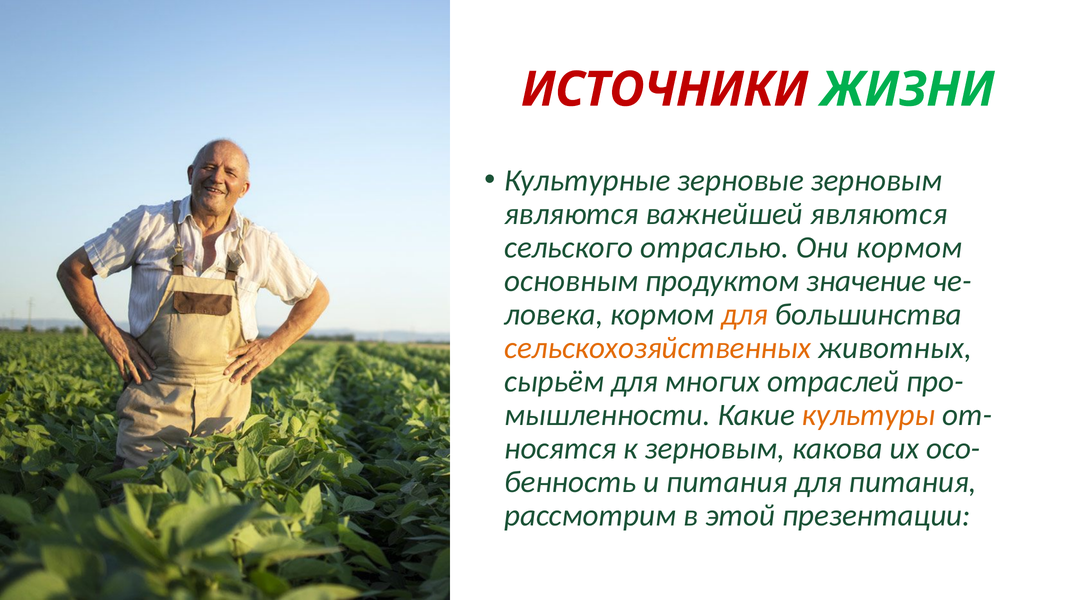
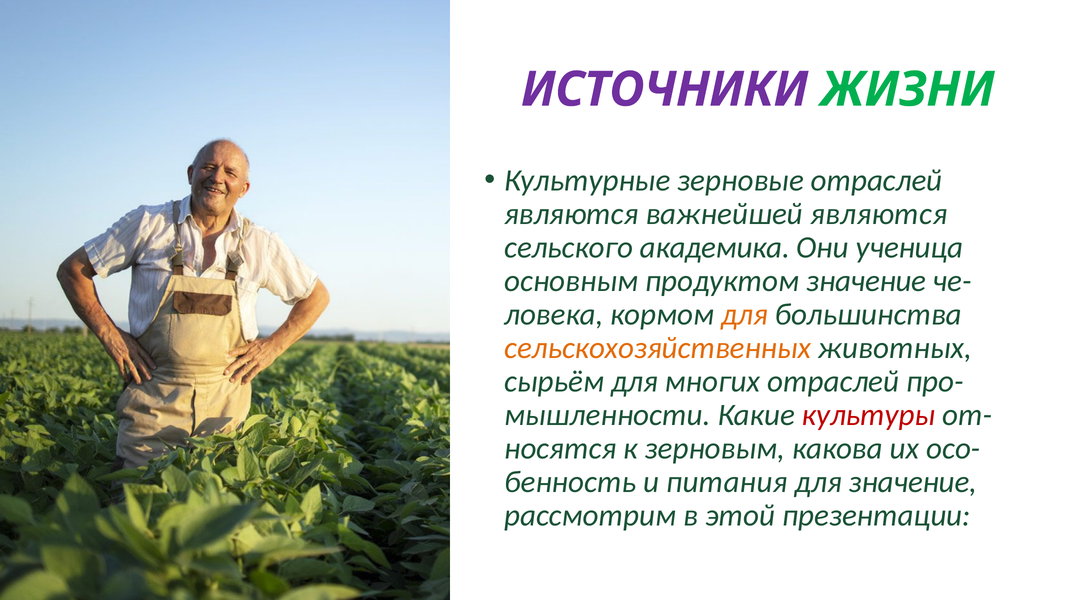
ИСТОЧНИКИ colour: red -> purple (664, 90)
зерновые зерновым: зерновым -> отраслей (877, 180)
отраслью: отраслью -> академика (715, 247)
Они кормом: кормом -> ученица (910, 247)
культуры colour: orange -> red (869, 415)
для питания: питания -> значение (913, 482)
